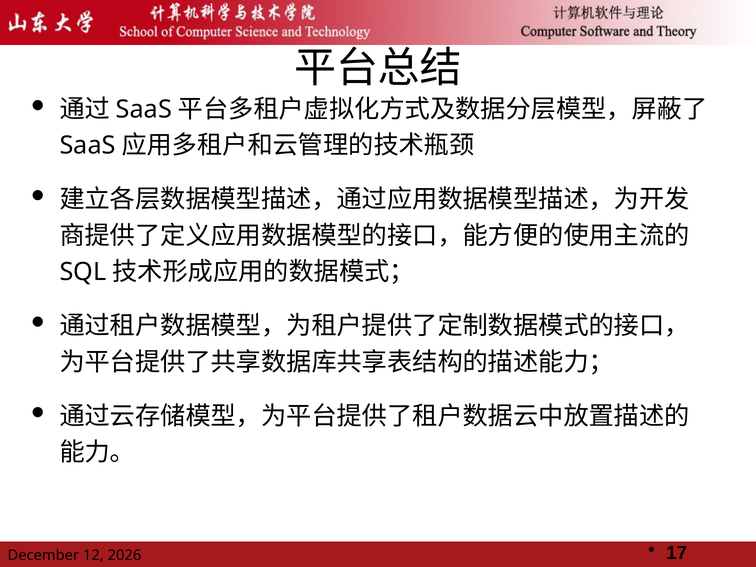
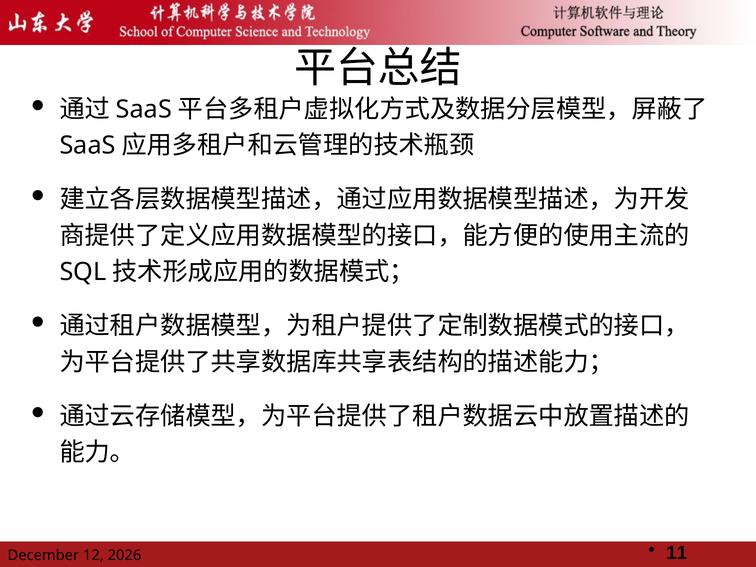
17: 17 -> 11 (677, 553)
